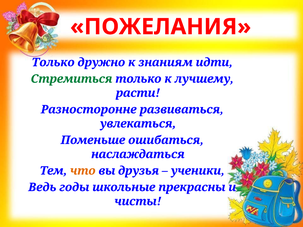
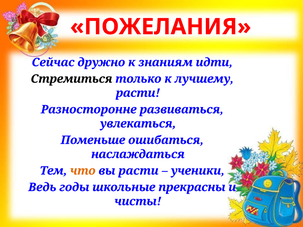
Только: Только -> Сейчас (53, 62)
Стремиться colour: green -> black (72, 79)
вы друзья: друзья -> расти (138, 171)
